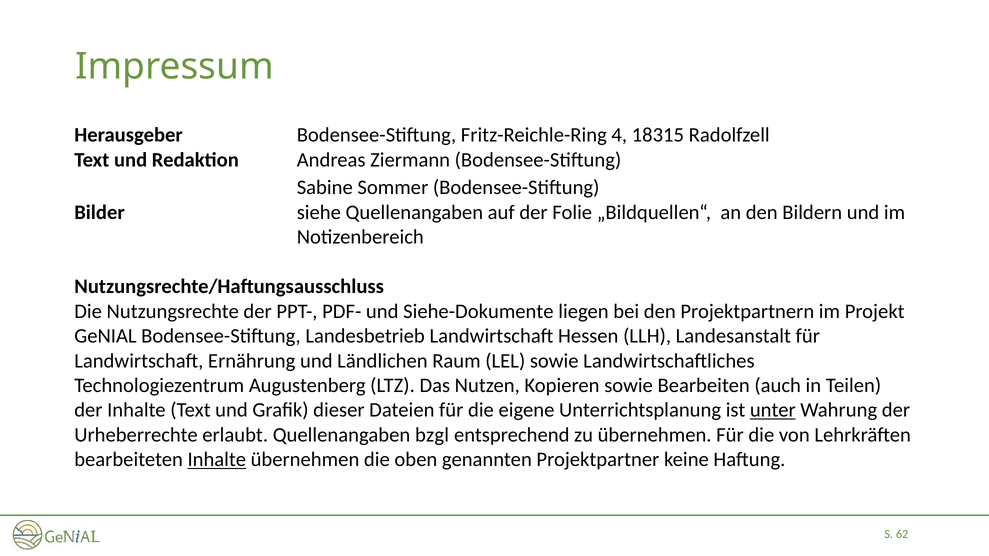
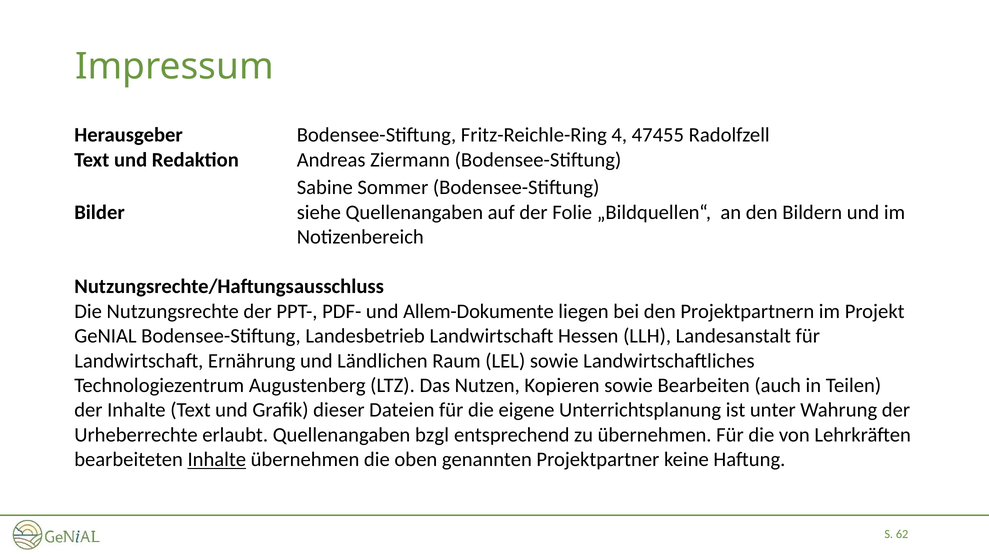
18315: 18315 -> 47455 (658, 135)
Siehe-Dokumente: Siehe-Dokumente -> Allem-Dokumente (478, 311)
unter underline: present -> none (773, 410)
